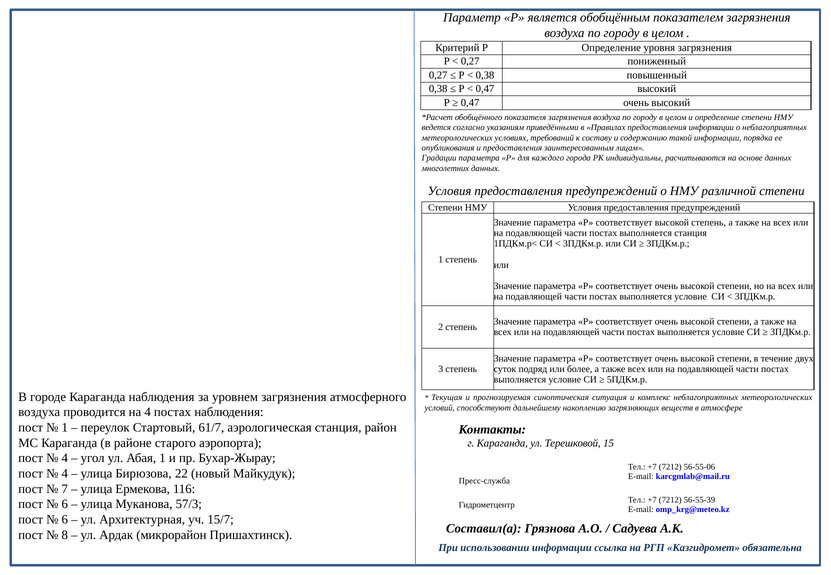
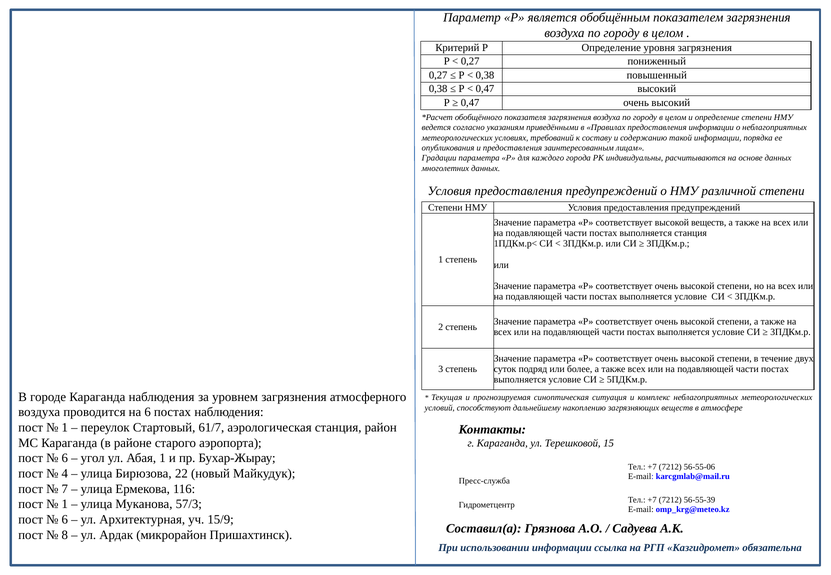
высокой степень: степень -> веществ (709, 223)
на 4: 4 -> 6 (148, 412)
4: 4 -> 6 (65, 459)
6: 6 -> 1 (65, 505)
15/7: 15/7 -> 15/9 (221, 520)
